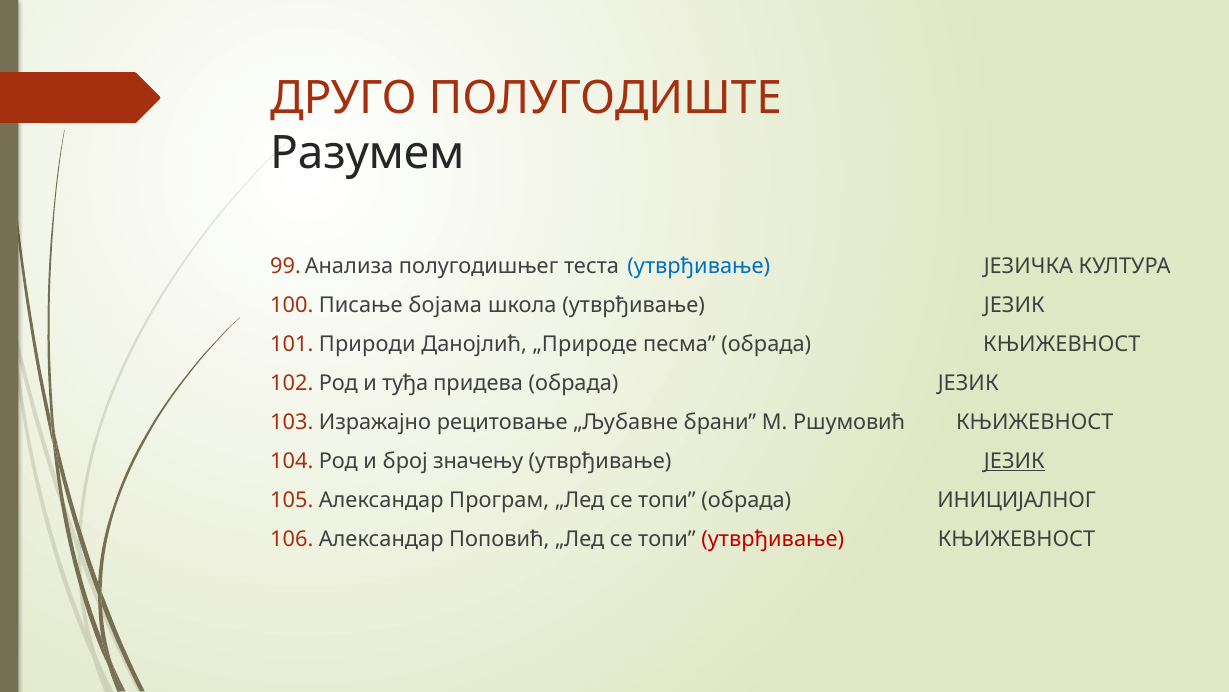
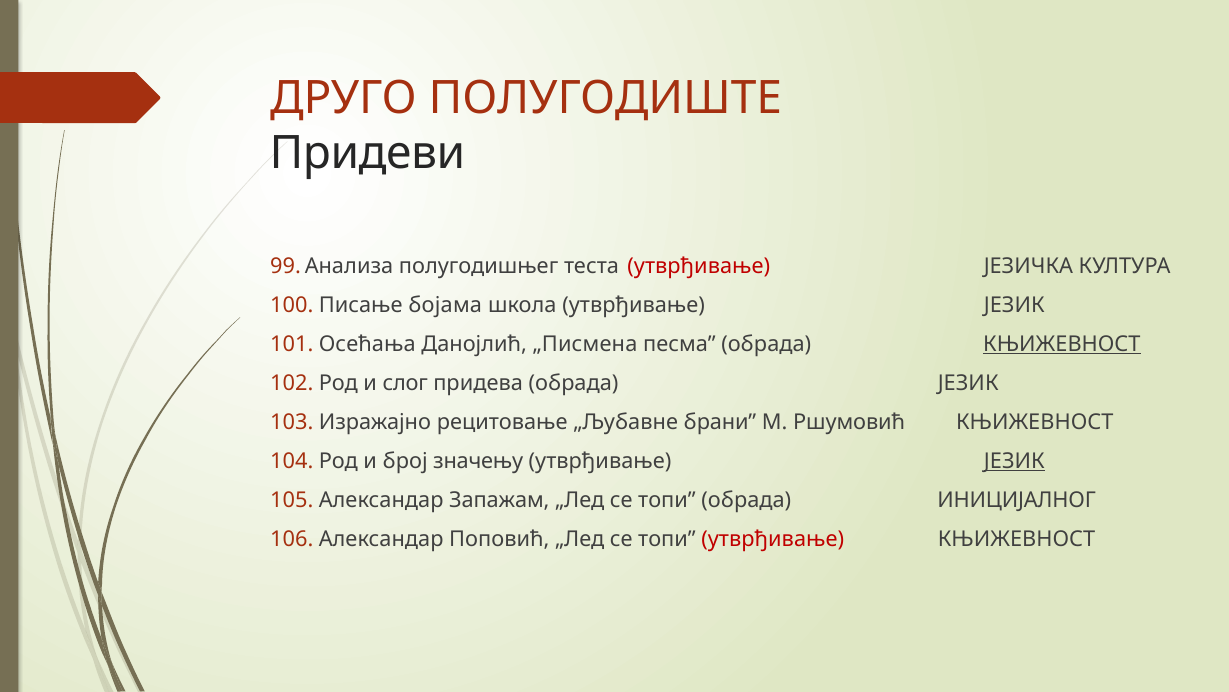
Разумем: Разумем -> Придеви (367, 153)
утврђивање colour: blue -> red (699, 266)
Природи: Природи -> Осећања (367, 344)
„Природе: „Природе -> „Писмена (585, 344)
КЊИЖЕВНОСТ underline: none -> present (1062, 344)
туђа: туђа -> слог (405, 383)
Програм: Програм -> Запажам (499, 499)
